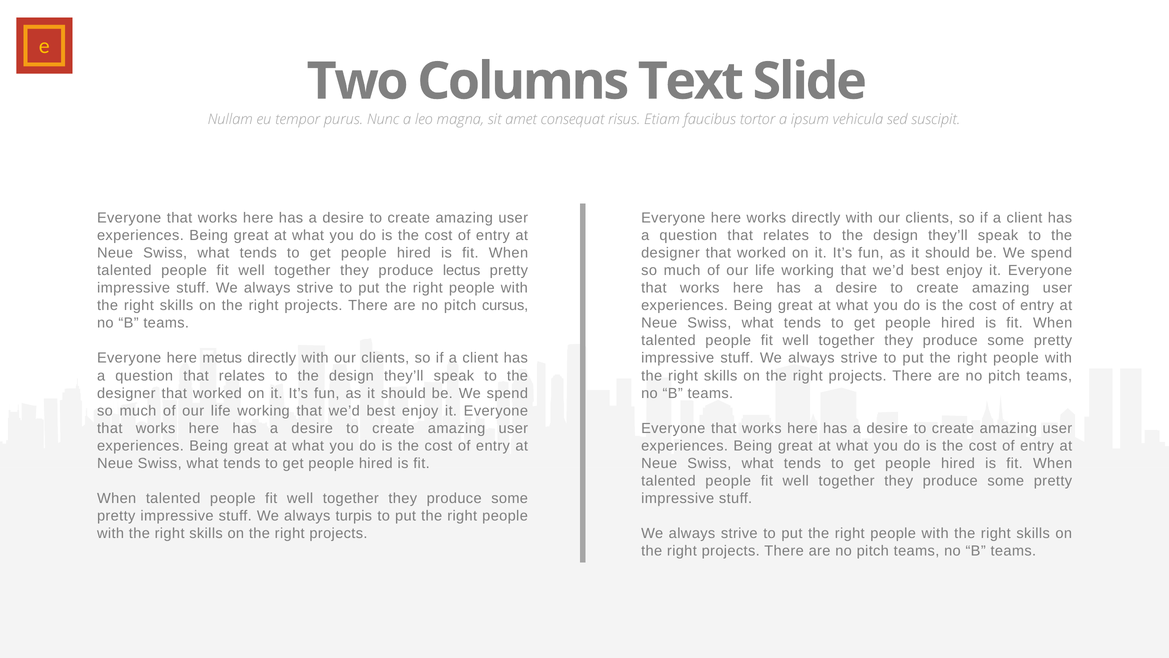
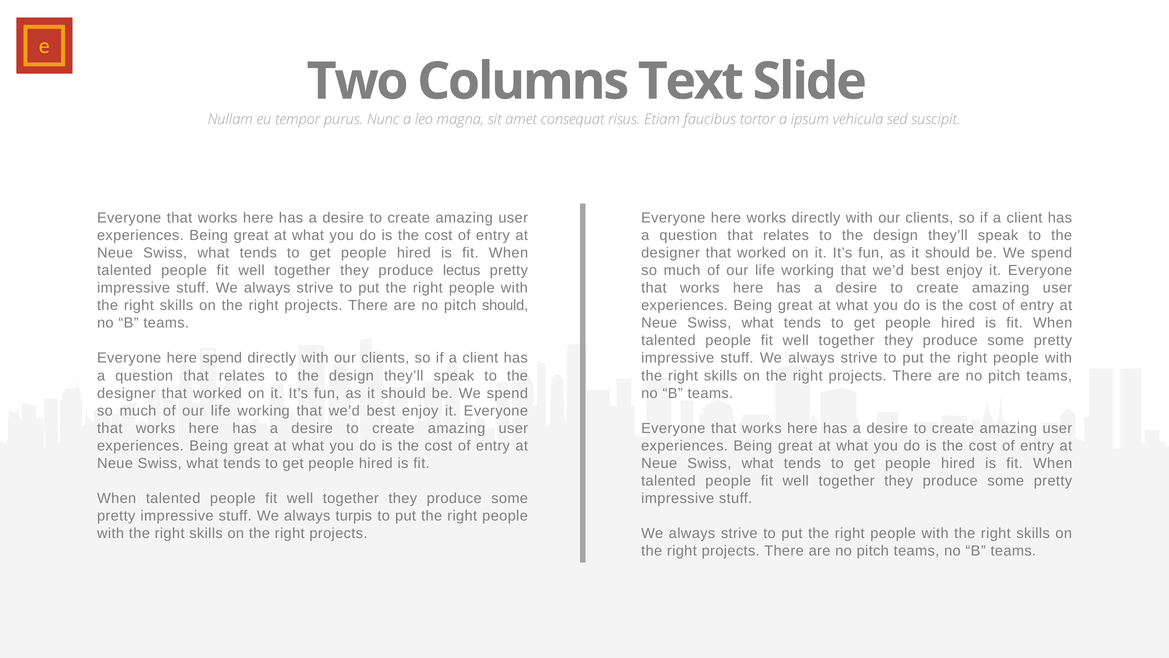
pitch cursus: cursus -> should (505, 305)
here metus: metus -> spend (222, 358)
